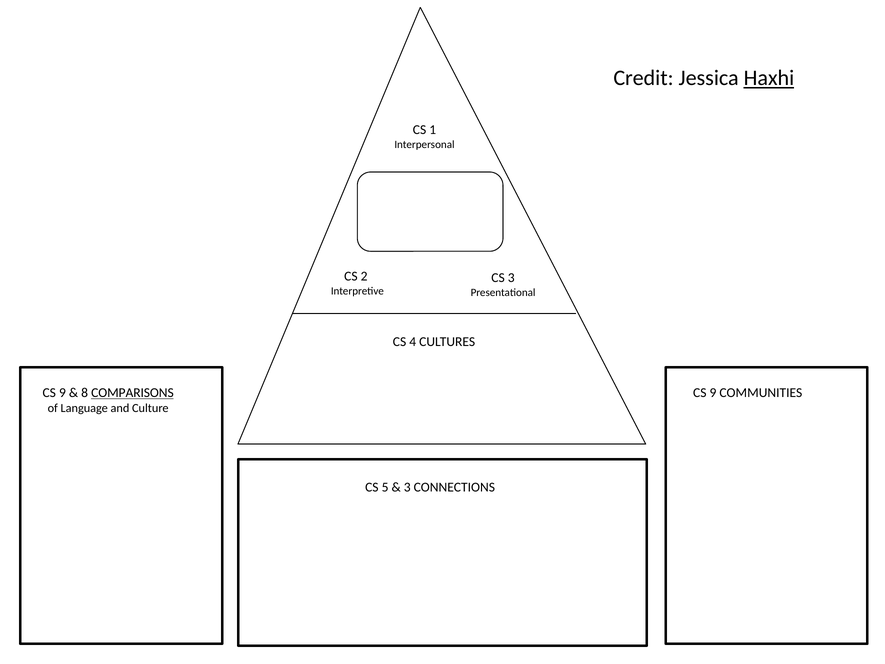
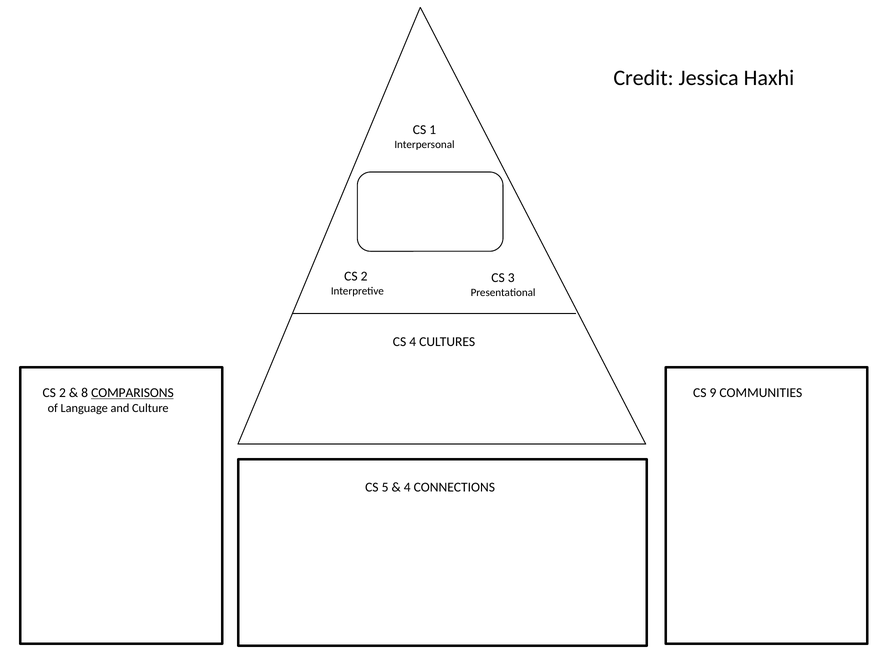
Haxhi underline: present -> none (769, 78)
9: 9 -> 2 (62, 393)
3: 3 -> 4 (407, 487)
